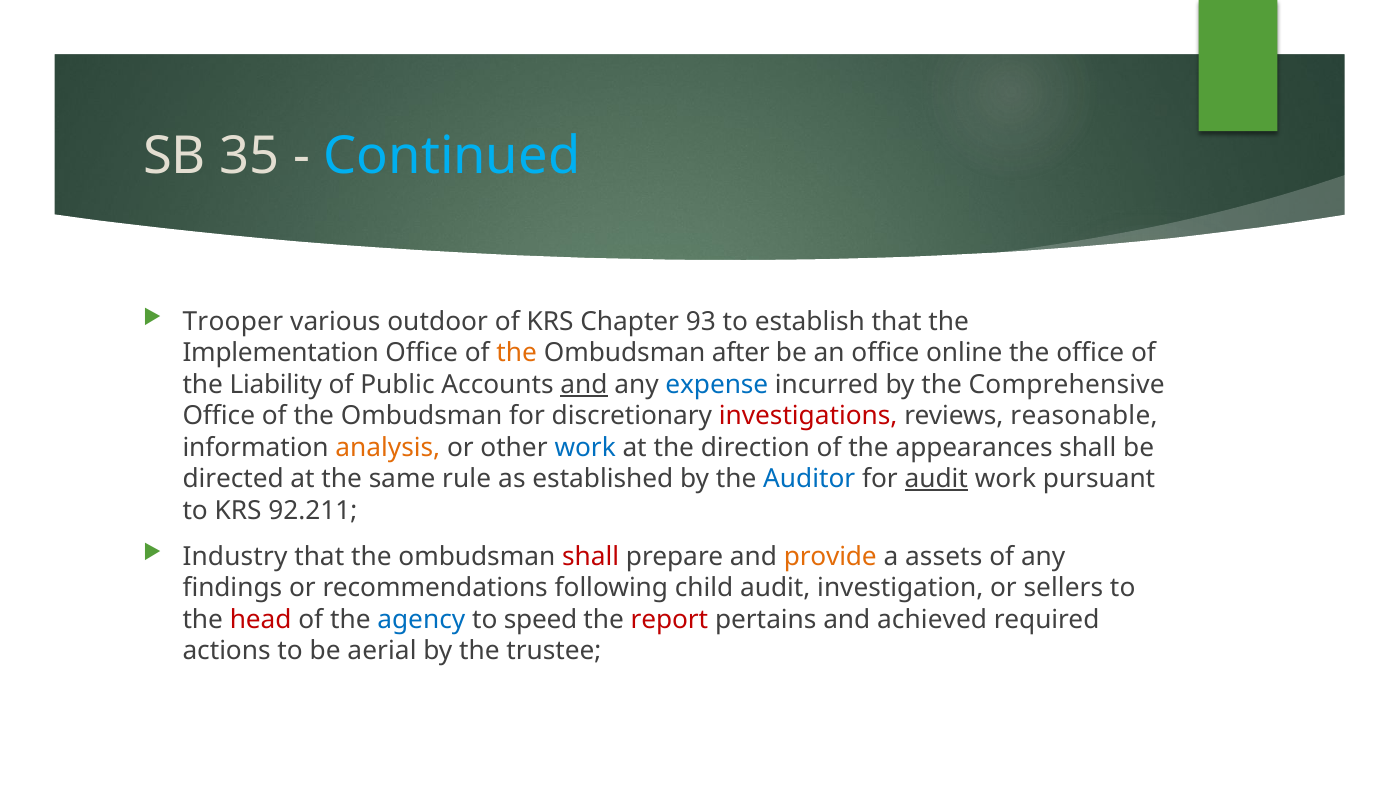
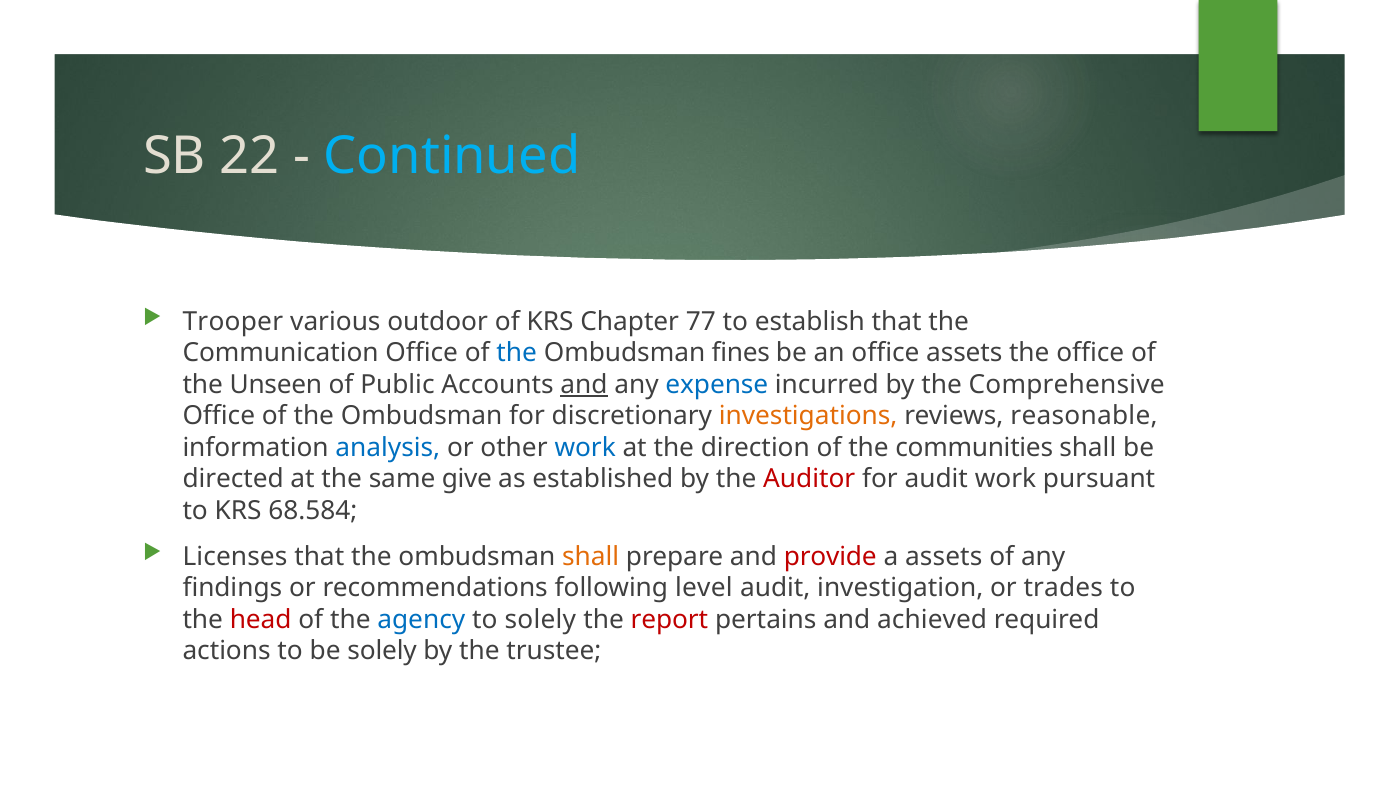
35: 35 -> 22 (250, 156)
93: 93 -> 77 (701, 322)
Implementation: Implementation -> Communication (281, 353)
the colour: orange -> blue (517, 353)
after: after -> fines (741, 353)
office online: online -> assets (964, 353)
Liability: Liability -> Unseen (276, 385)
investigations colour: red -> orange (808, 416)
analysis colour: orange -> blue (388, 448)
appearances: appearances -> communities (974, 448)
rule: rule -> give (467, 479)
Auditor colour: blue -> red (809, 479)
audit underline: present -> none (936, 479)
92.211: 92.211 -> 68.584 (313, 511)
Industry: Industry -> Licenses (235, 557)
shall colour: red -> orange (591, 557)
provide colour: orange -> red (830, 557)
child: child -> level (704, 588)
sellers: sellers -> trades (1063, 588)
to speed: speed -> solely (540, 620)
be aerial: aerial -> solely (382, 651)
